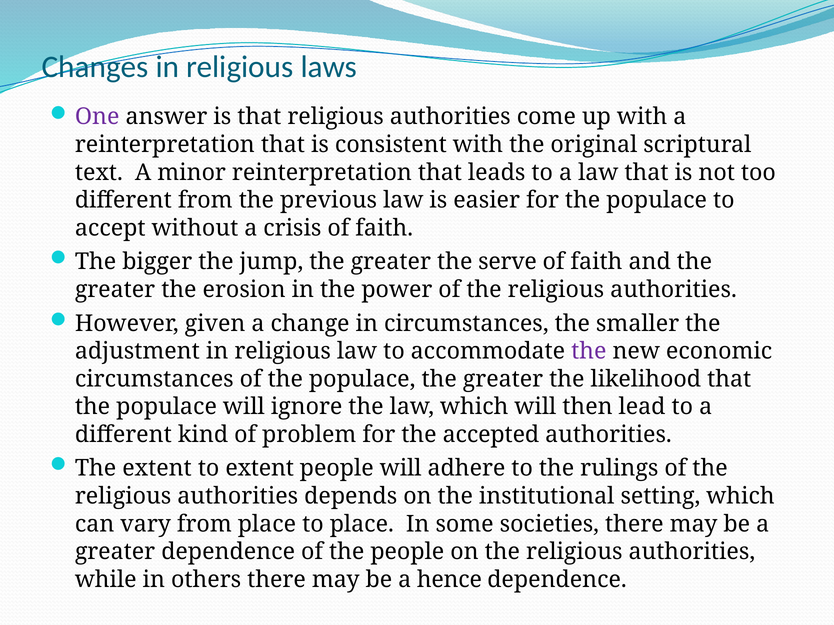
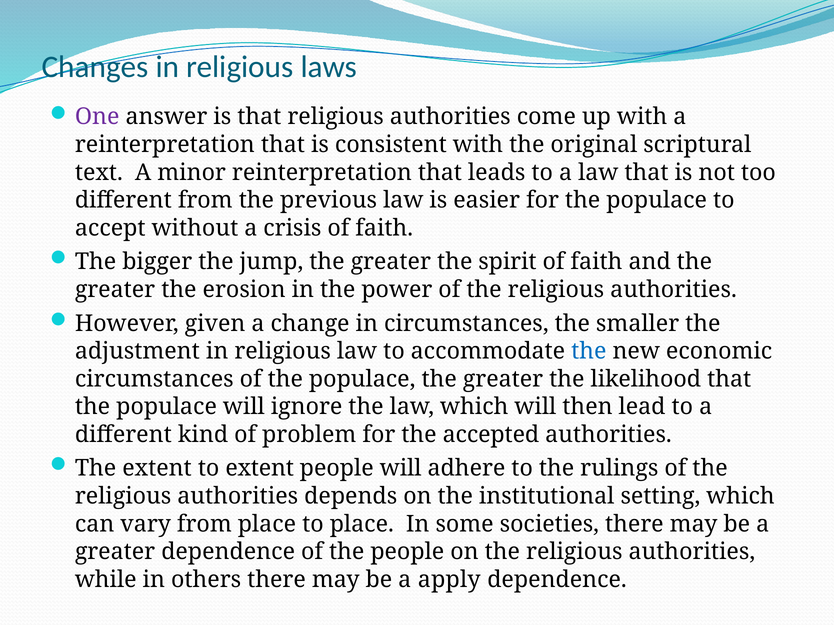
serve: serve -> spirit (507, 262)
the colour: purple -> blue (589, 351)
hence: hence -> apply (449, 580)
